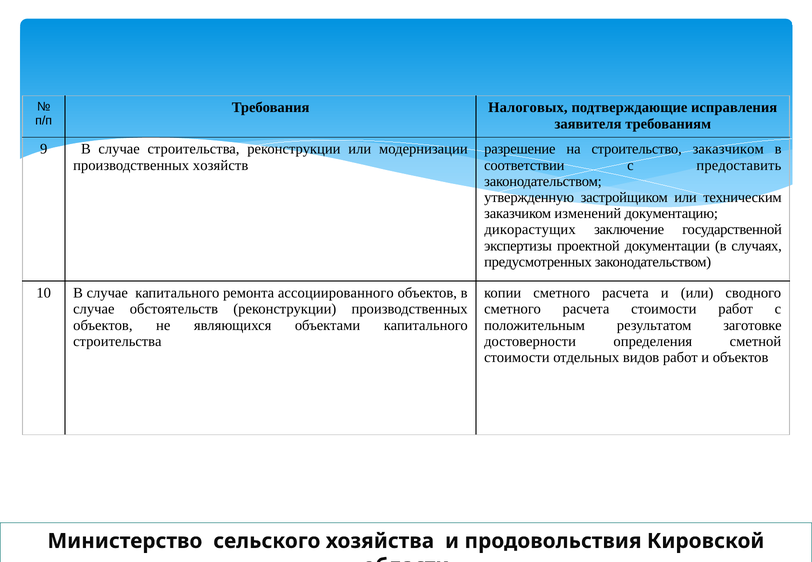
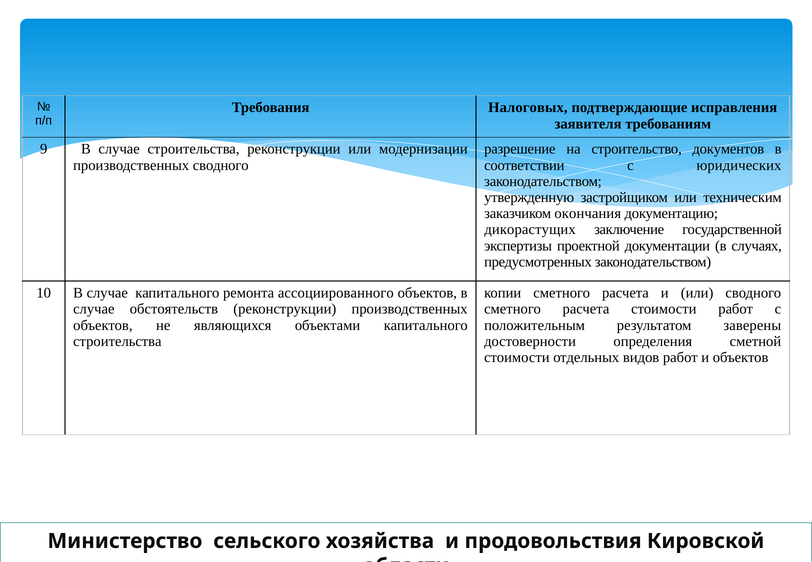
строительство заказчиком: заказчиком -> документов (728, 149)
производственных хозяйств: хозяйств -> сводного (221, 165)
предоставить: предоставить -> юридических (739, 165)
изменений: изменений -> окончания (588, 214)
заготовке: заготовке -> заверены (752, 325)
